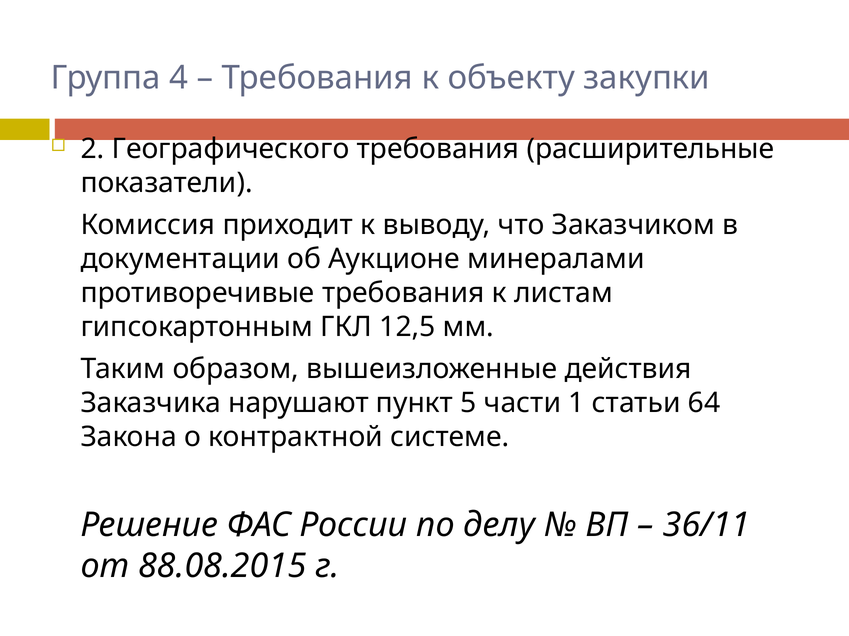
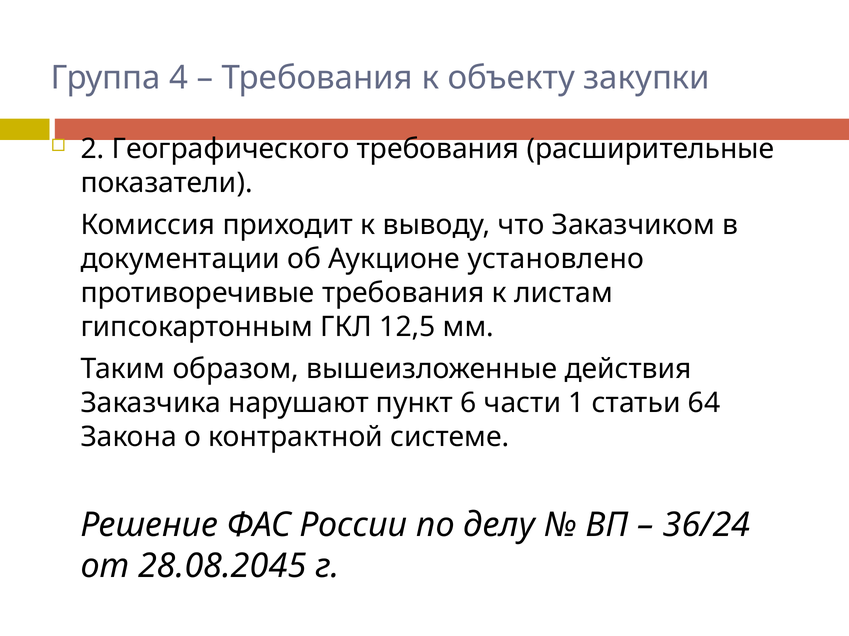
минералами: минералами -> установлено (556, 259)
5: 5 -> 6 (469, 403)
36/11: 36/11 -> 36/24 (707, 526)
88.08.2015: 88.08.2015 -> 28.08.2045 (222, 567)
